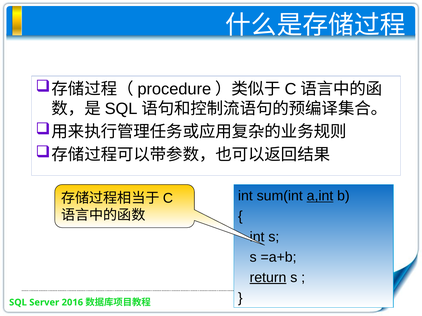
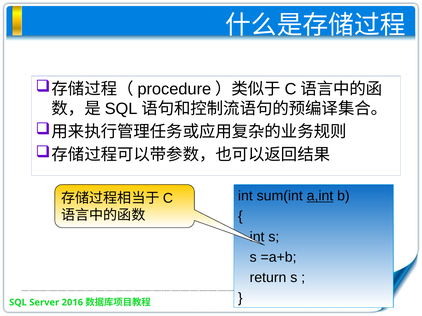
return underline: present -> none (268, 278)
